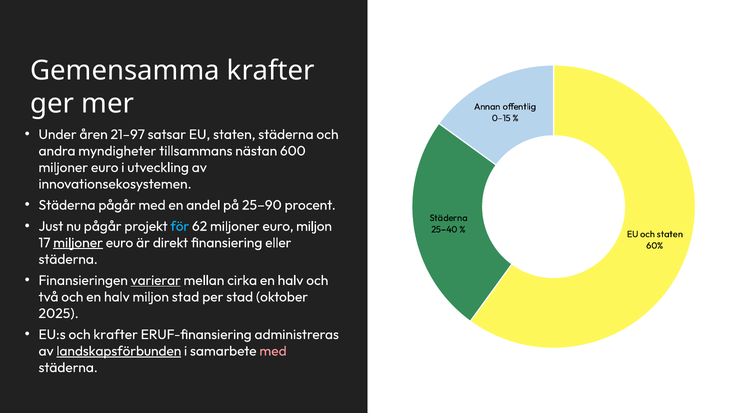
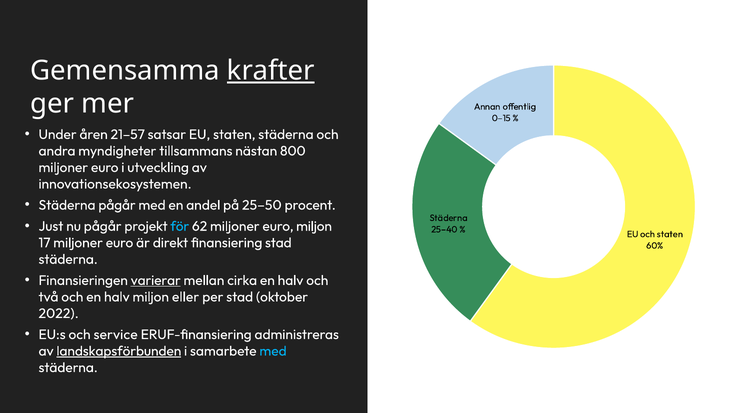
krafter underline: none -> present (271, 71)
21–97: 21–97 -> 21–57 (128, 135)
600: 600 -> 800 (293, 151)
25–90: 25–90 -> 25–50 (262, 205)
miljoner underline: present -> none (78, 243)
finansiering eller: eller -> stad (278, 243)
miljon stad: stad -> eller (186, 297)
2025: 2025 -> 2022 (59, 314)
och krafter: krafter -> service (116, 335)
med colour: pink -> light blue (273, 351)
